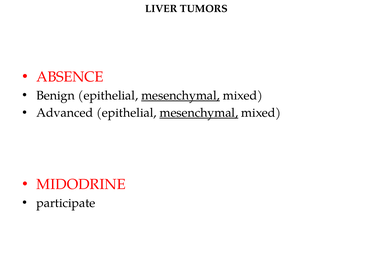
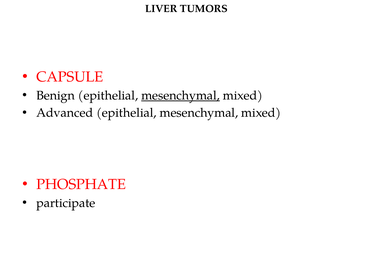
ABSENCE: ABSENCE -> CAPSULE (70, 77)
mesenchymal underline: present -> none (199, 113)
MIDODRINE: MIDODRINE -> PHOSPHATE (81, 184)
